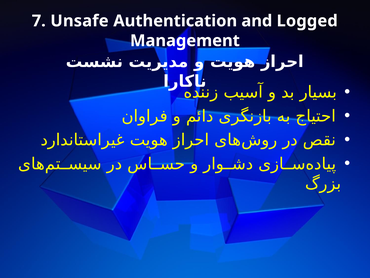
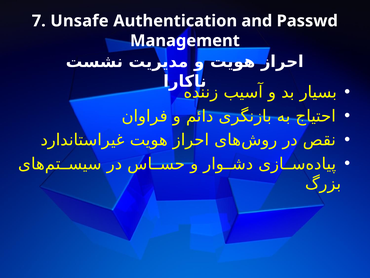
Logged: Logged -> Passwd (307, 21)
